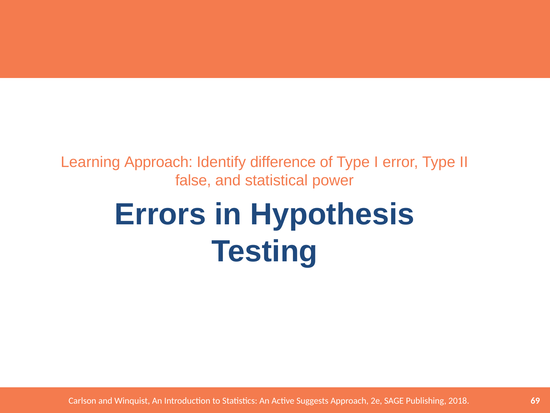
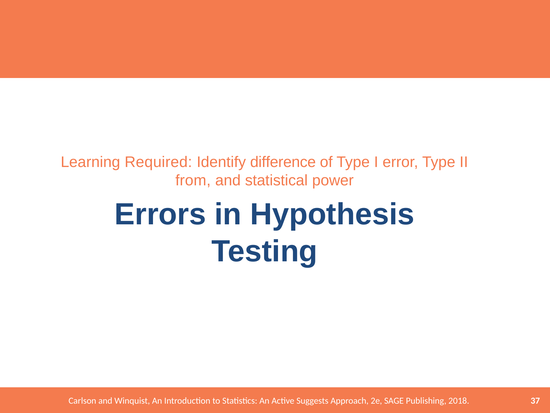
Learning Approach: Approach -> Required (158, 162)
false: false -> from (193, 180)
69: 69 -> 37 (535, 400)
